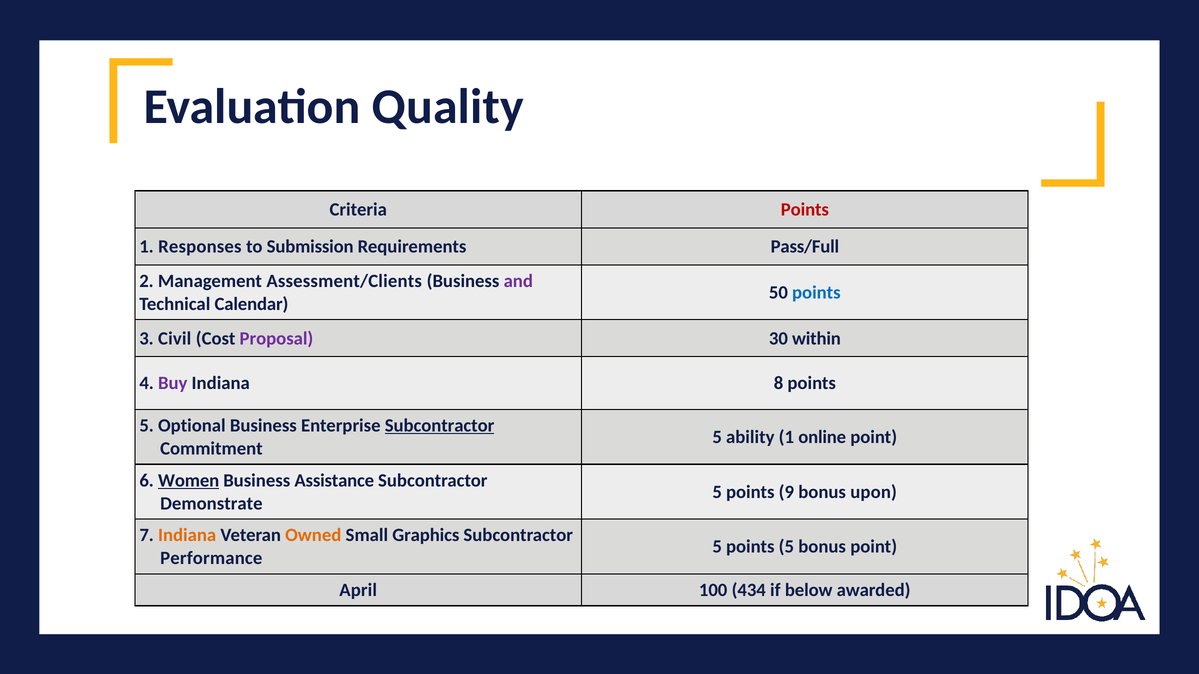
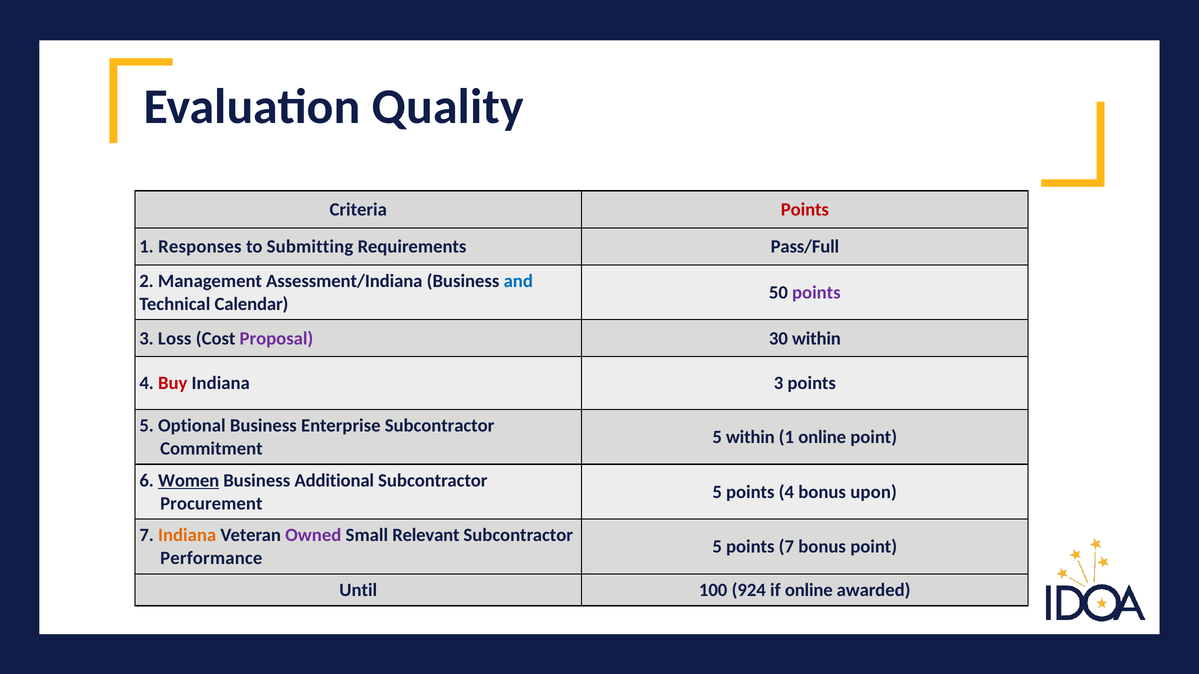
Submission: Submission -> Submitting (310, 247)
Assessment/Clients: Assessment/Clients -> Assessment/Indiana (344, 281)
and colour: purple -> blue (518, 281)
points colour: blue -> purple (816, 293)
Civil: Civil -> Loss (175, 339)
Buy colour: purple -> red (173, 383)
Indiana 8: 8 -> 3 (779, 383)
Subcontractor underline: present -> none (440, 426)
5 ability: ability -> within (750, 437)
Assistance: Assistance -> Additional (334, 481)
points 9: 9 -> 4 (786, 492)
Demonstrate: Demonstrate -> Procurement (211, 504)
Owned colour: orange -> purple (313, 536)
Graphics: Graphics -> Relevant (426, 536)
5 points 5: 5 -> 7 (786, 547)
April: April -> Until (358, 590)
434: 434 -> 924 (749, 590)
if below: below -> online (809, 590)
